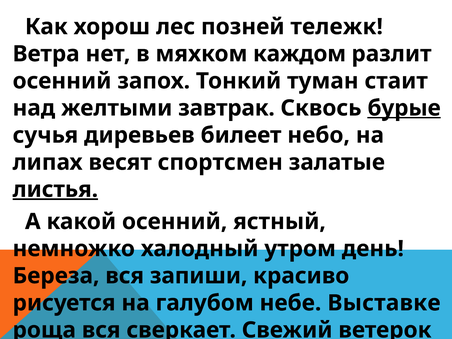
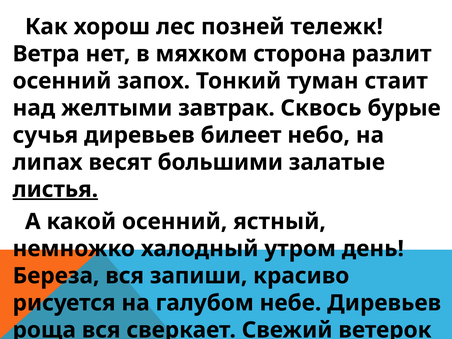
каждом: каждом -> сторона (300, 54)
бурые underline: present -> none (404, 108)
спортсмен: спортсмен -> большими (220, 162)
небе Выставке: Выставке -> Диревьев (384, 303)
